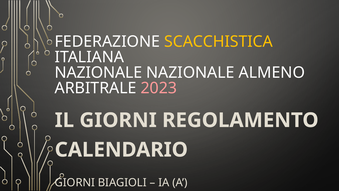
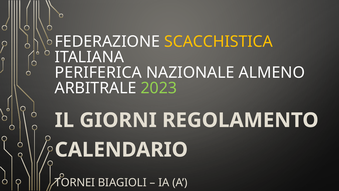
NAZIONALE: NAZIONALE -> PERIFERICA (98, 73)
2023 colour: pink -> light green (159, 88)
GIORNI: GIORNI -> TORNEI (75, 182)
